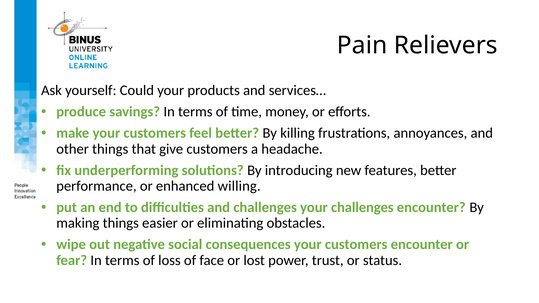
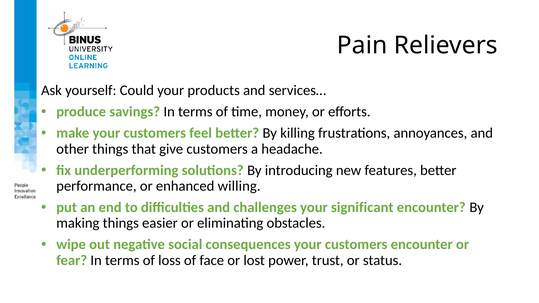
your challenges: challenges -> significant (362, 208)
